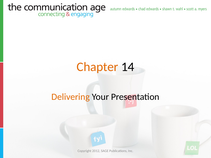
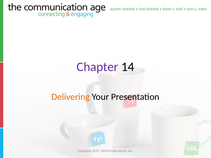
Chapter colour: orange -> purple (97, 67)
